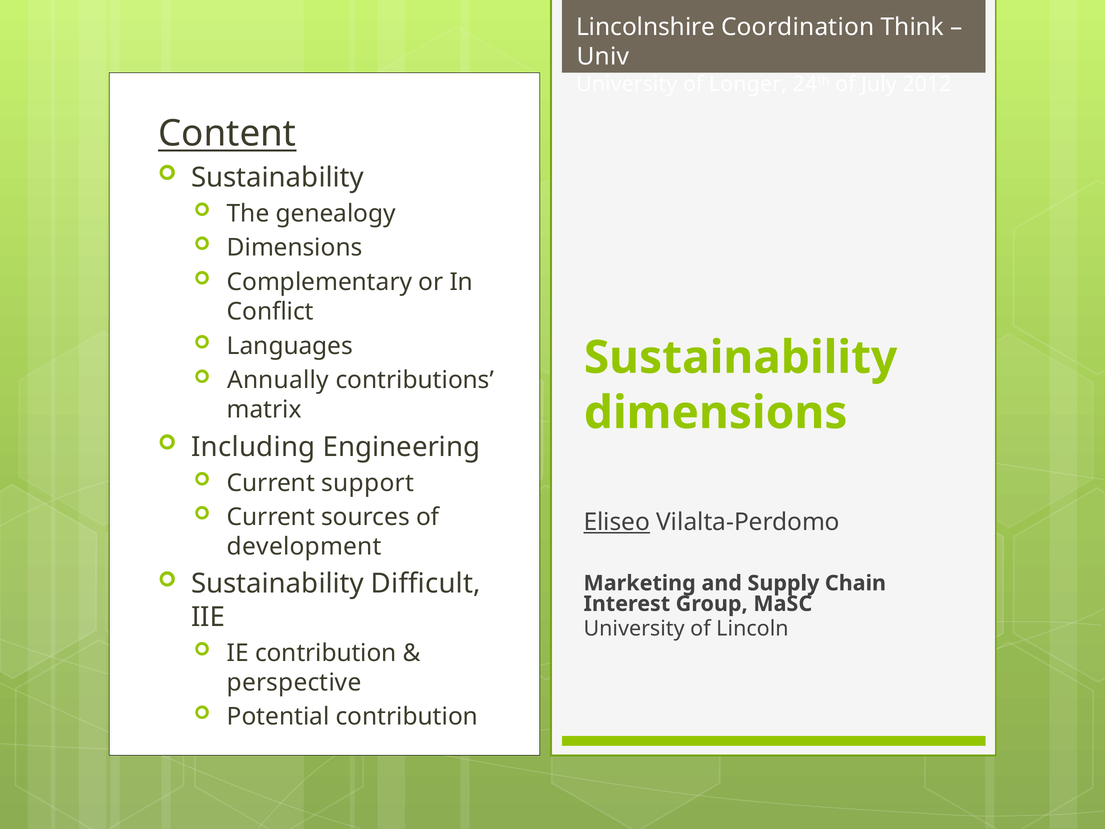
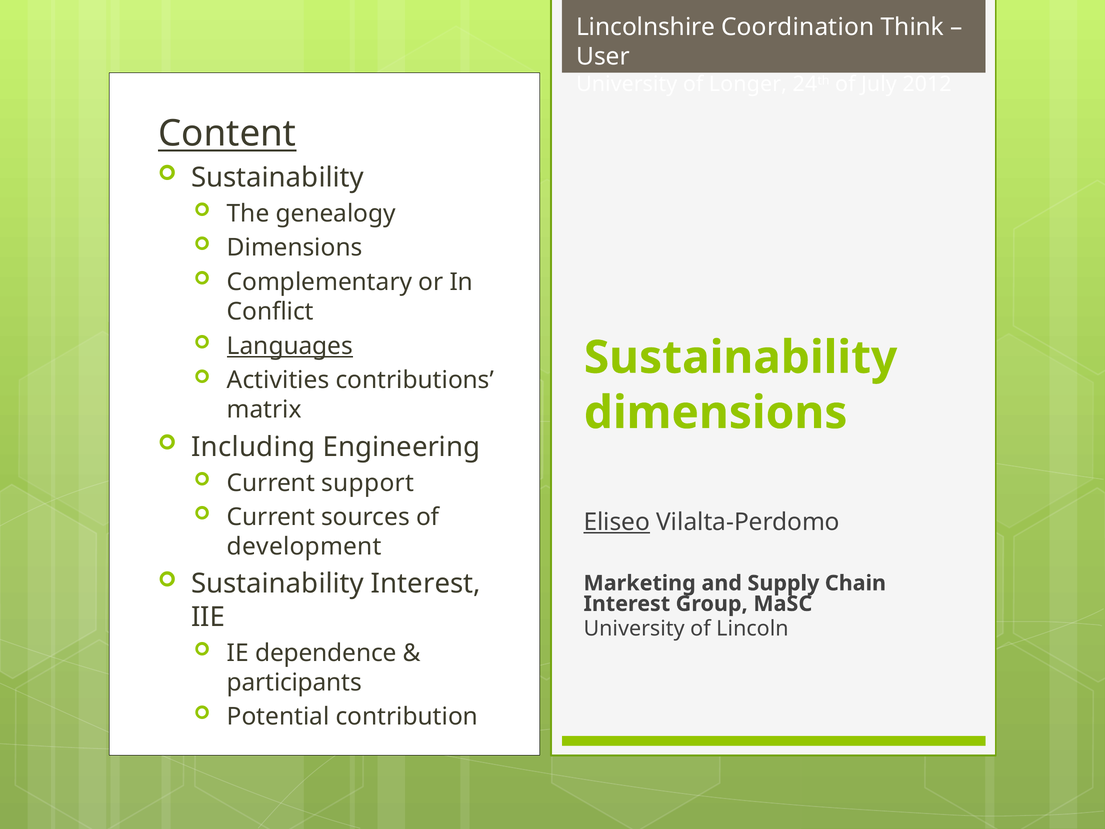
Univ: Univ -> User (603, 57)
Languages underline: none -> present (290, 346)
Annually: Annually -> Activities (278, 380)
Sustainability Difficult: Difficult -> Interest (426, 584)
IE contribution: contribution -> dependence (326, 653)
perspective: perspective -> participants (294, 682)
